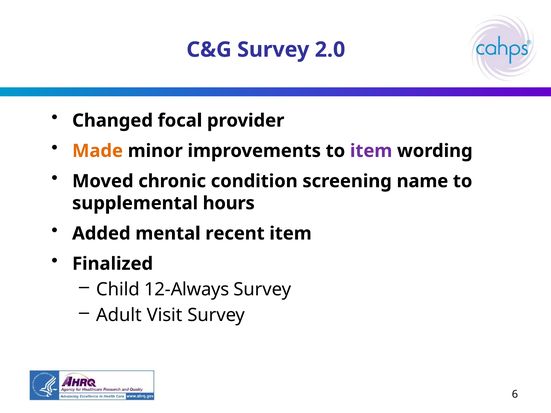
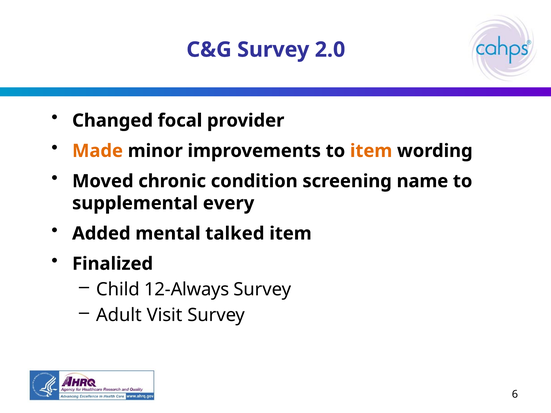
item colour: purple -> orange (371, 151)
hours: hours -> every (229, 203)
recent: recent -> talked (235, 234)
